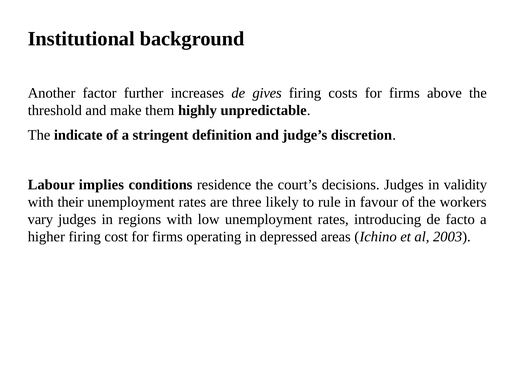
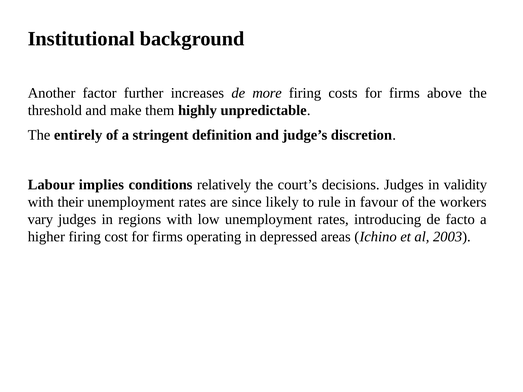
gives: gives -> more (267, 93)
indicate: indicate -> entirely (78, 135)
residence: residence -> relatively (224, 185)
three: three -> since (247, 202)
